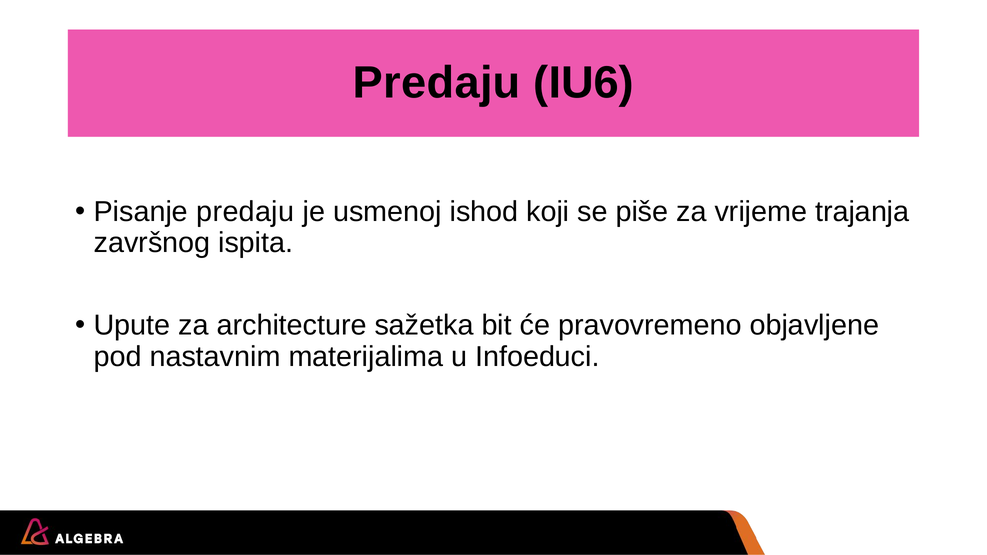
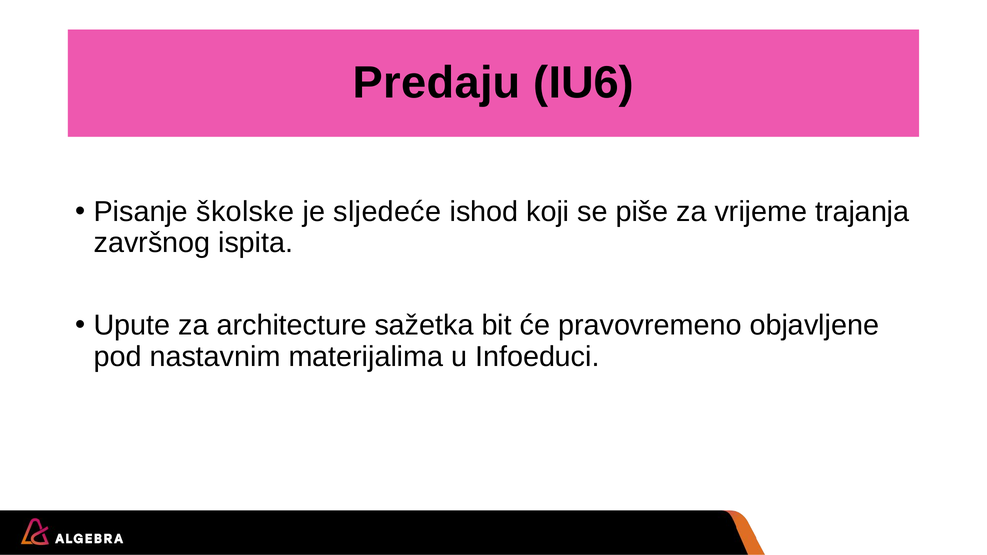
Pisanje predaju: predaju -> školske (245, 212)
usmenoj: usmenoj -> sljedeće (387, 212)
